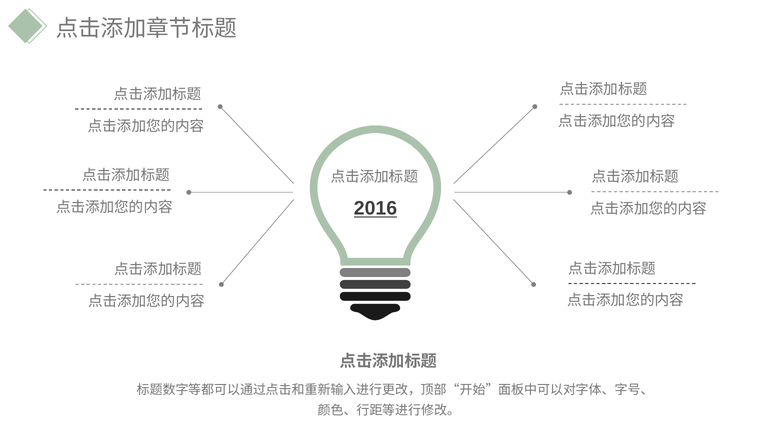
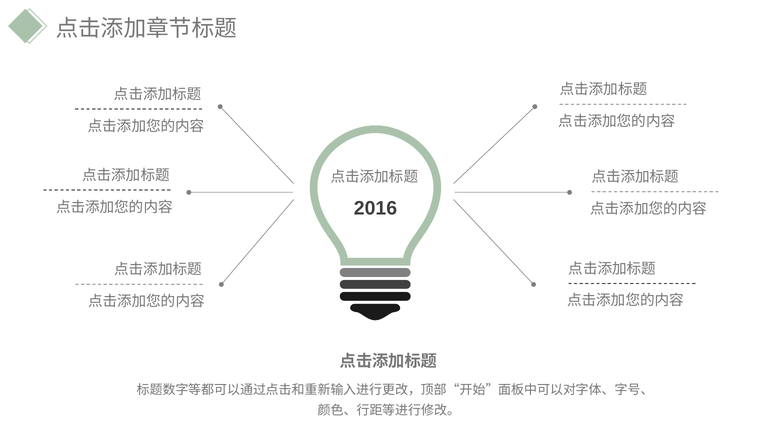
2016 underline: present -> none (375, 208)
